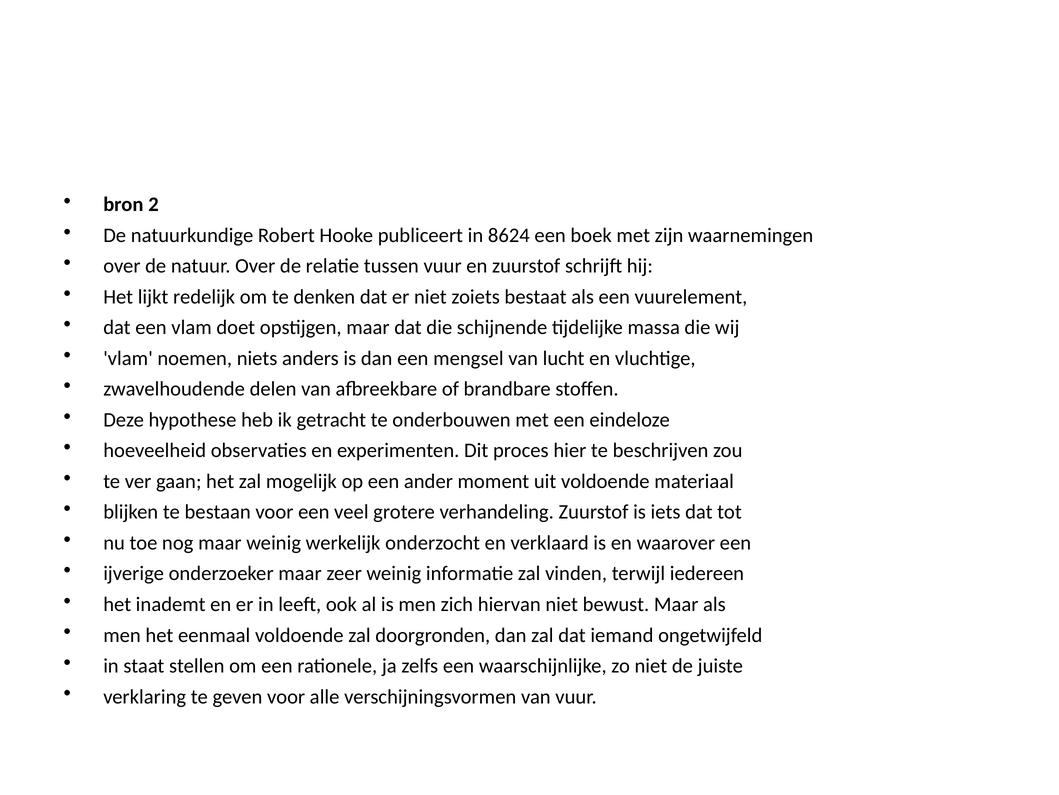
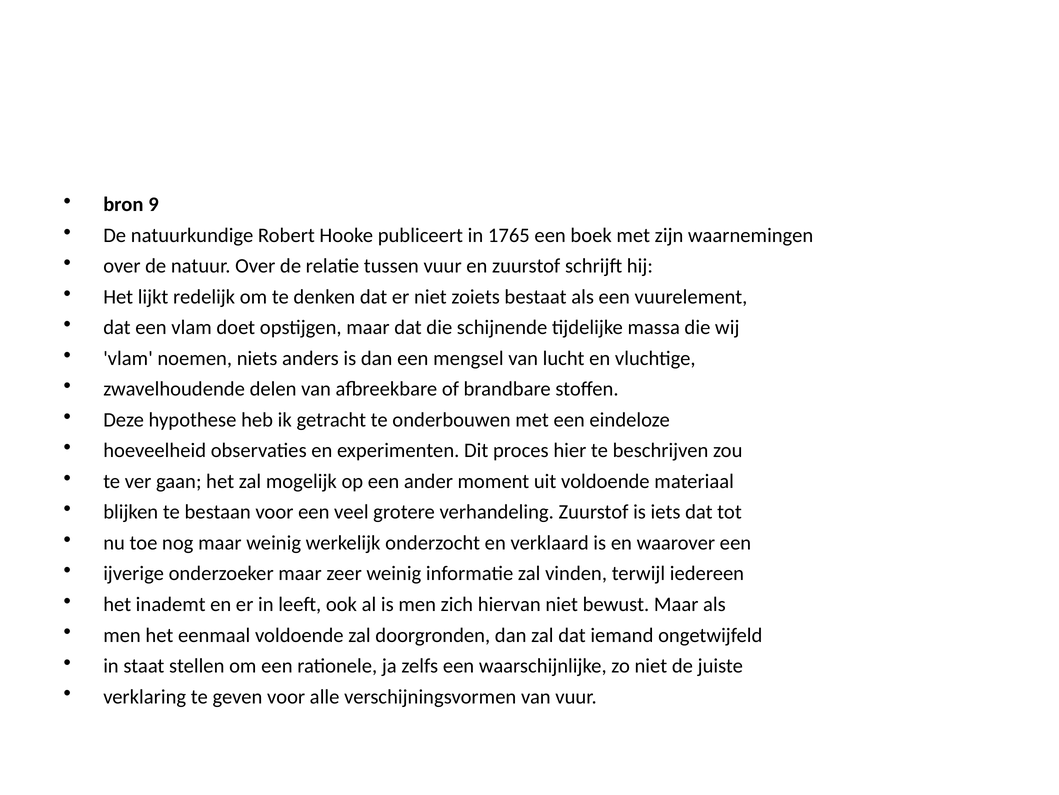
2: 2 -> 9 (153, 204)
8624: 8624 -> 1765 (509, 235)
